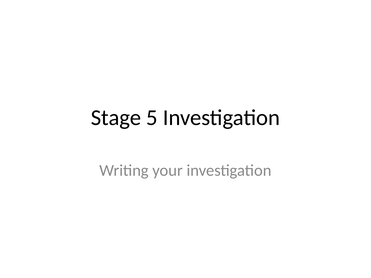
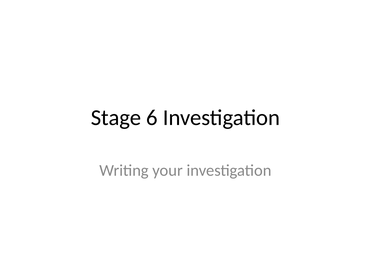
5: 5 -> 6 (152, 118)
